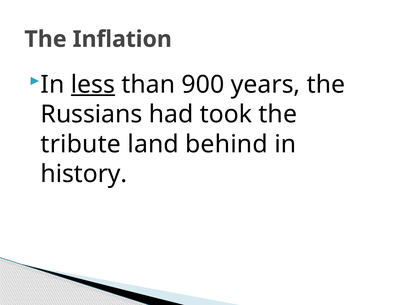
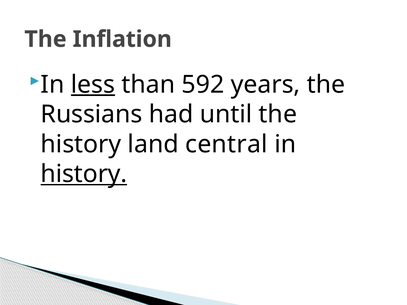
900: 900 -> 592 (203, 85)
took: took -> until (226, 114)
tribute: tribute -> history (81, 144)
behind: behind -> central (226, 144)
history underline: none -> present (84, 174)
